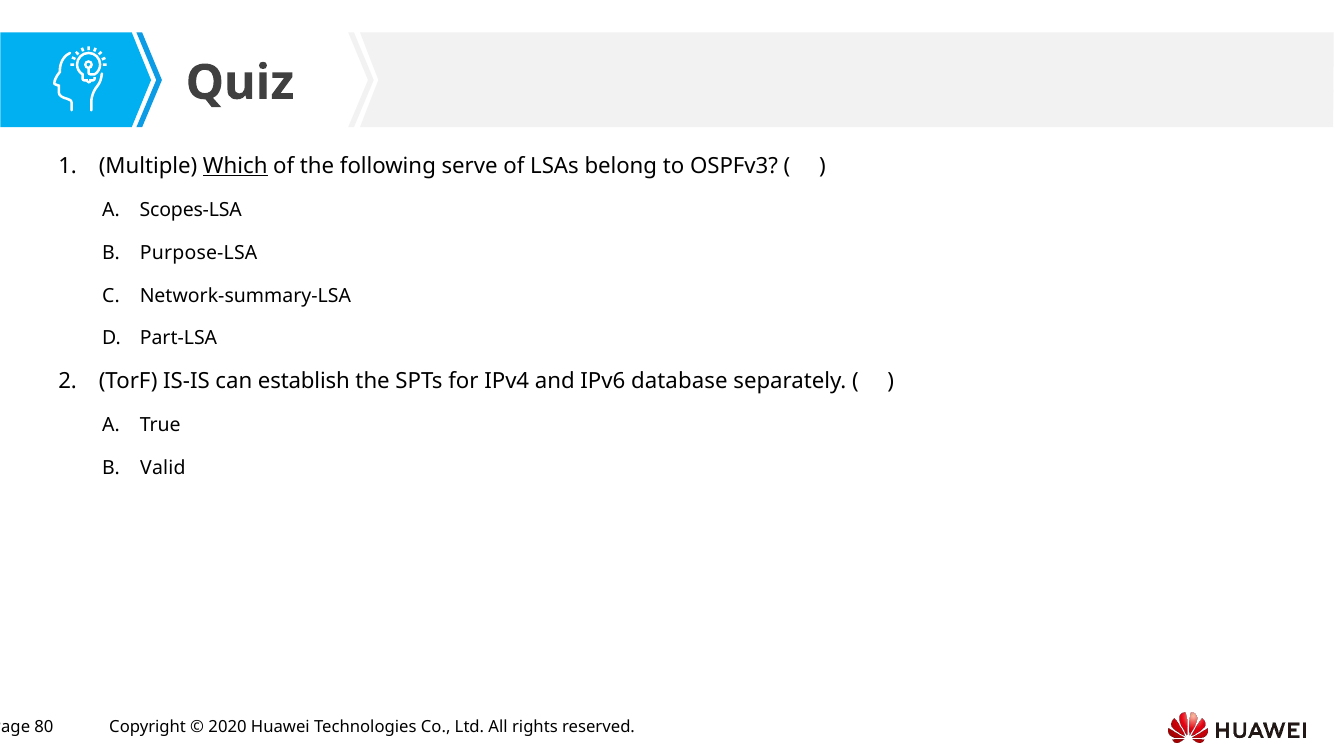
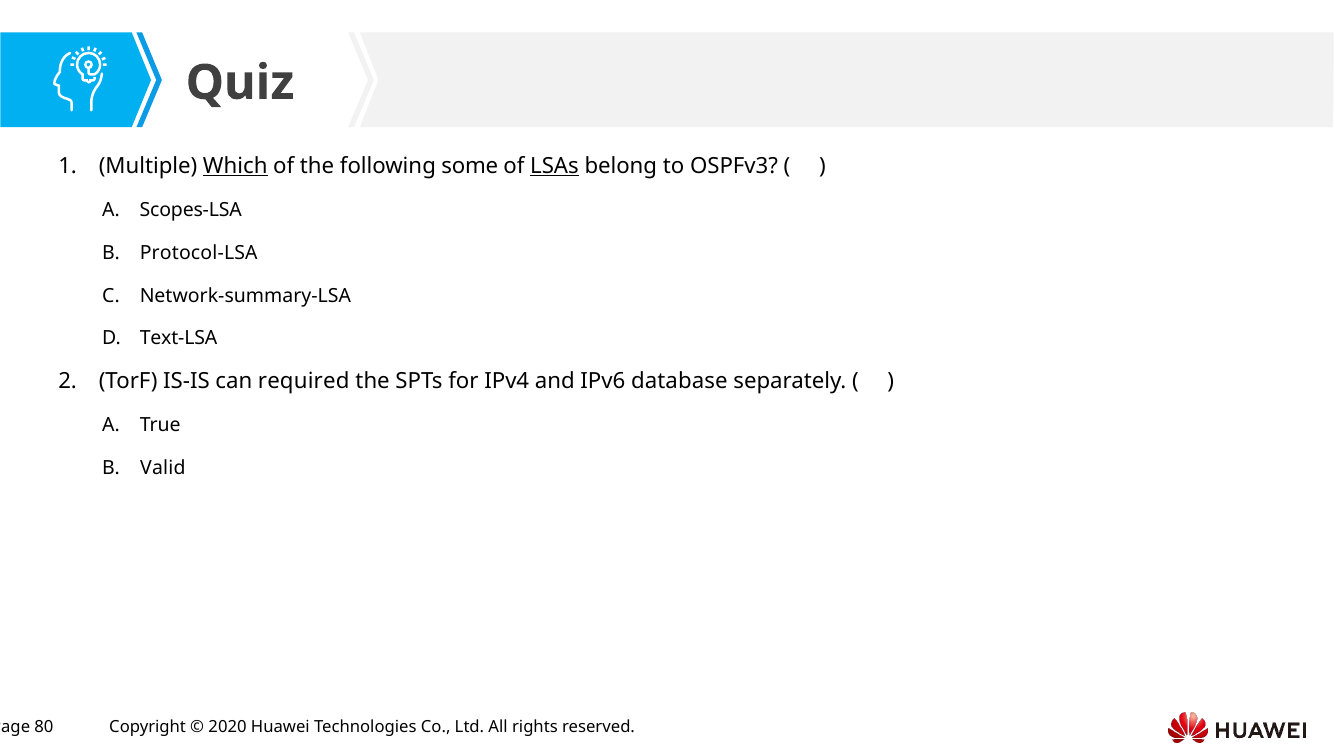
serve: serve -> some (470, 166)
LSAs underline: none -> present (554, 166)
Purpose-LSA: Purpose-LSA -> Protocol-LSA (199, 253)
Part-LSA: Part-LSA -> Text-LSA (179, 338)
establish: establish -> required (304, 381)
